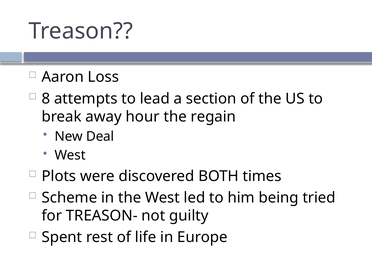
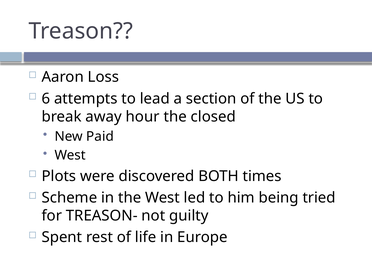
8: 8 -> 6 (46, 99)
regain: regain -> closed (213, 117)
Deal: Deal -> Paid (100, 136)
